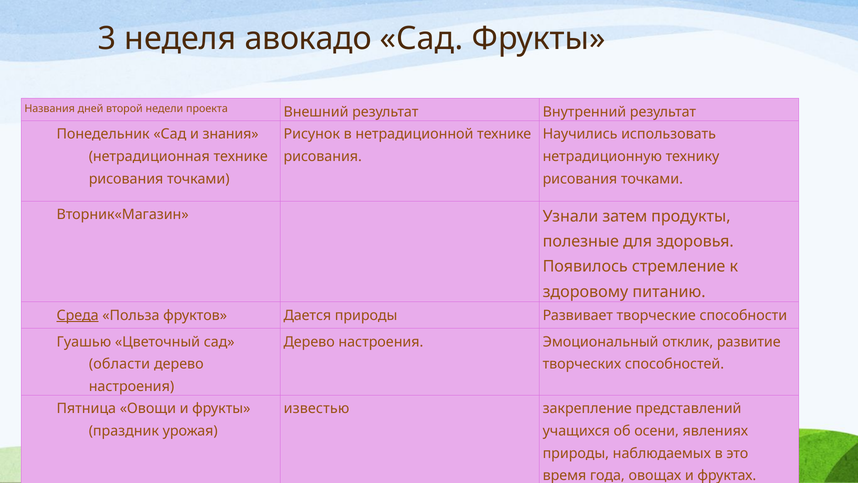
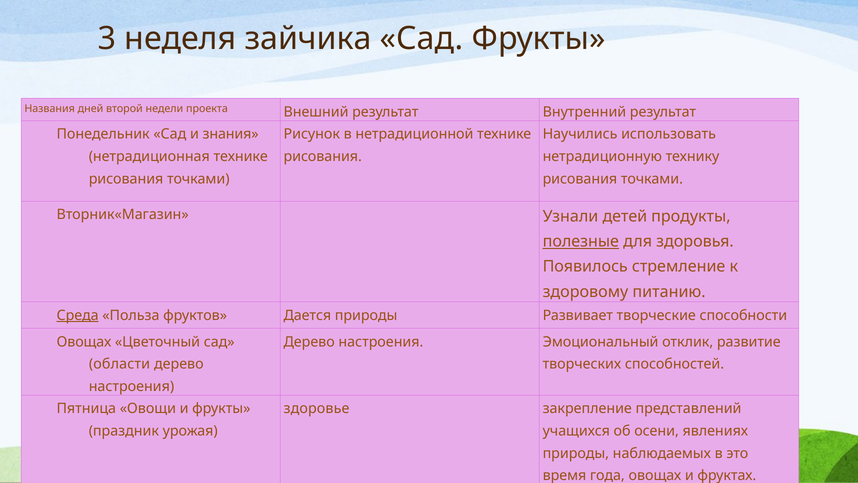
авокадо: авокадо -> зайчика (308, 38)
затем: затем -> детей (625, 216)
полезные underline: none -> present (581, 241)
Гуашью: Гуашью -> Овощах (84, 342)
известью: известью -> здоровье (316, 408)
